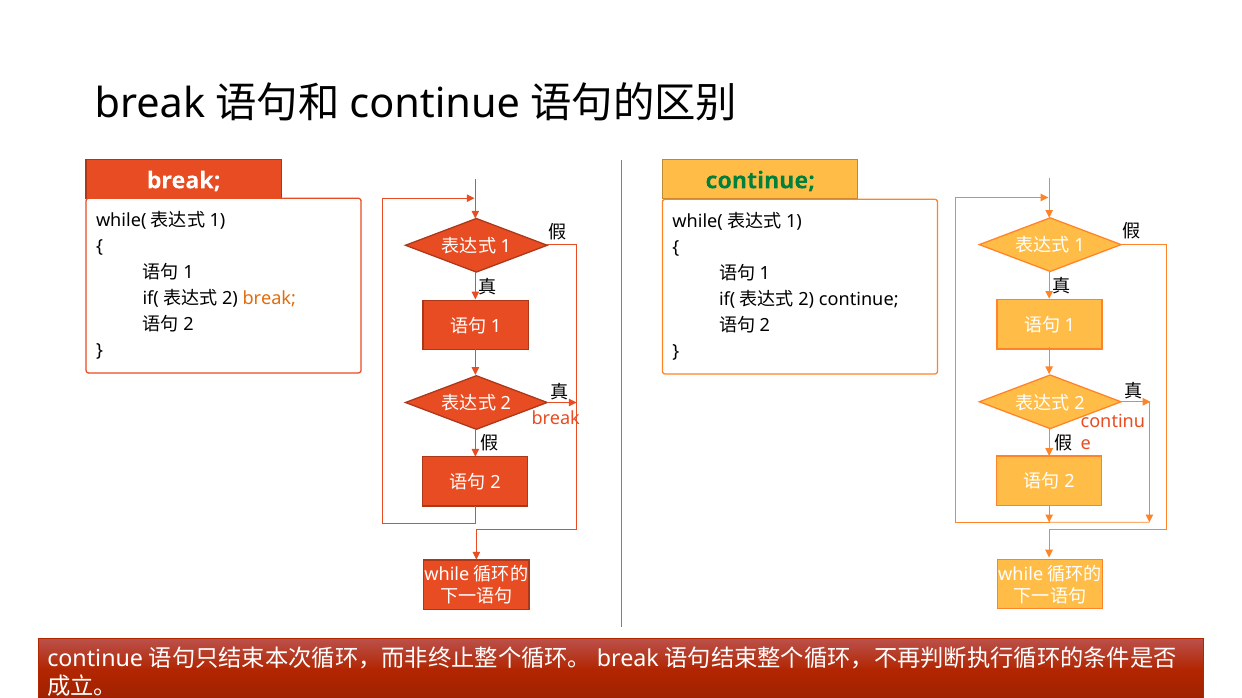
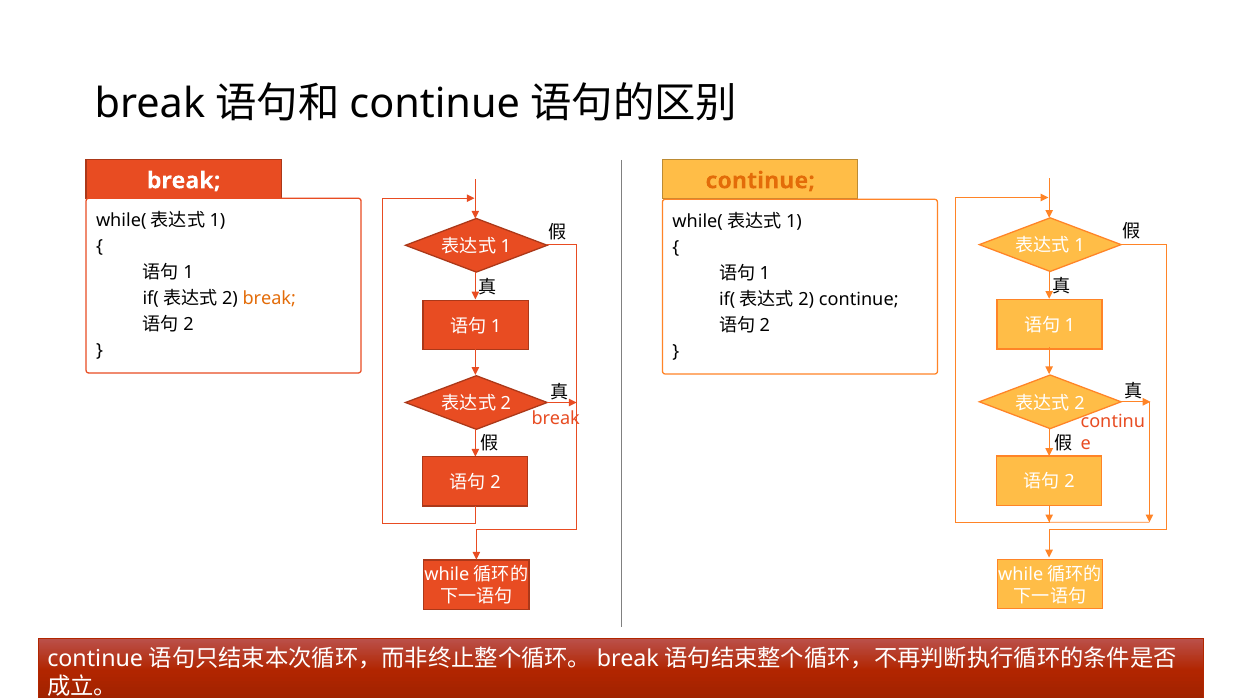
continue colour: green -> orange (760, 181)
